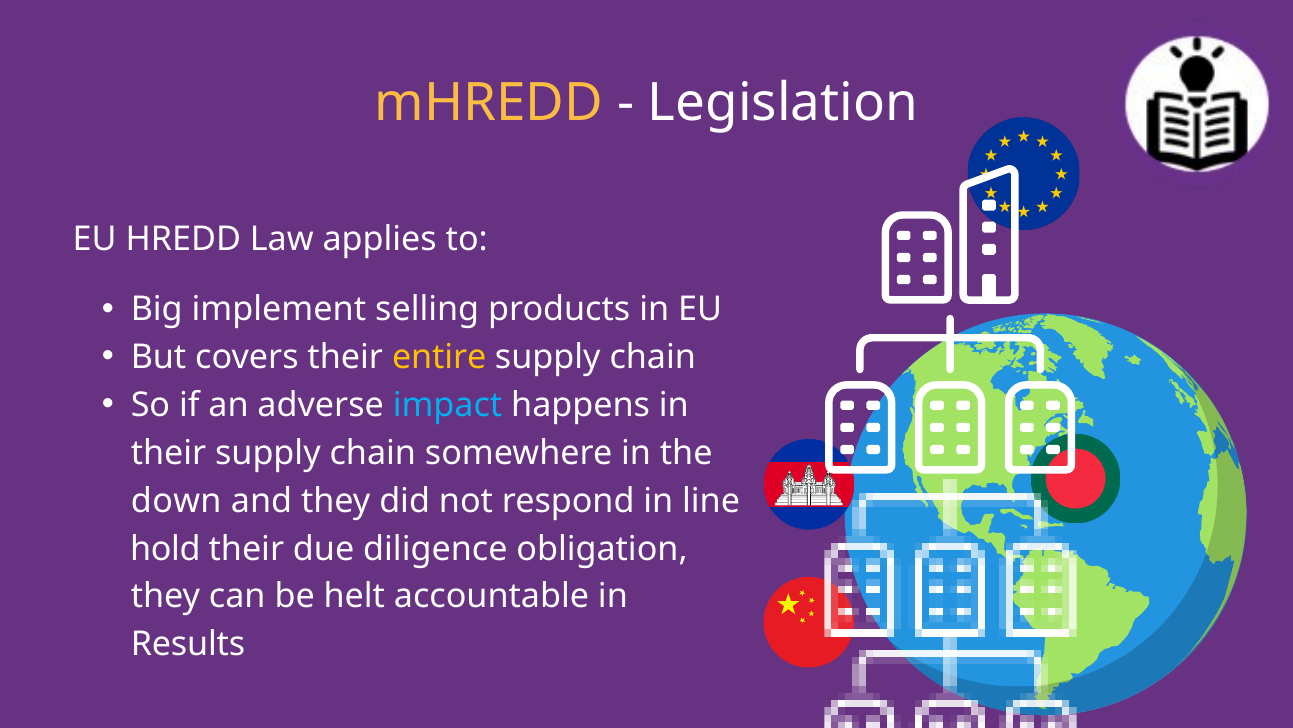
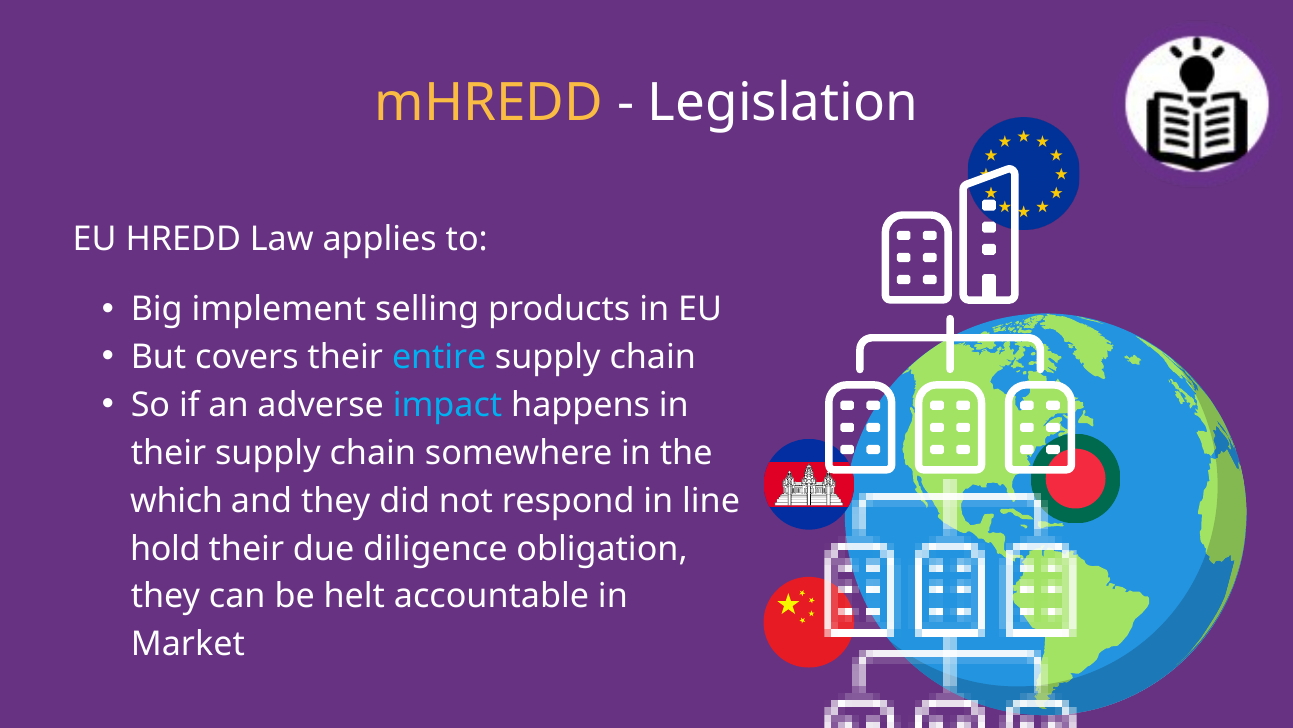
entire colour: yellow -> light blue (439, 357)
down: down -> which (177, 500)
Results: Results -> Market (188, 644)
